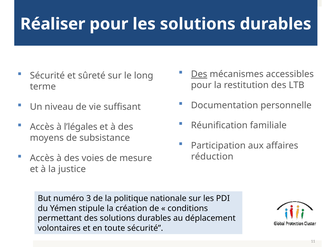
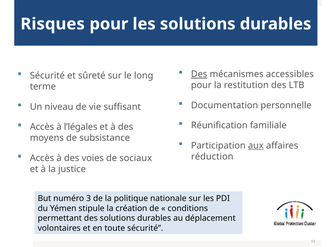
Réaliser: Réaliser -> Risques (53, 24)
aux underline: none -> present (256, 146)
mesure: mesure -> sociaux (136, 158)
